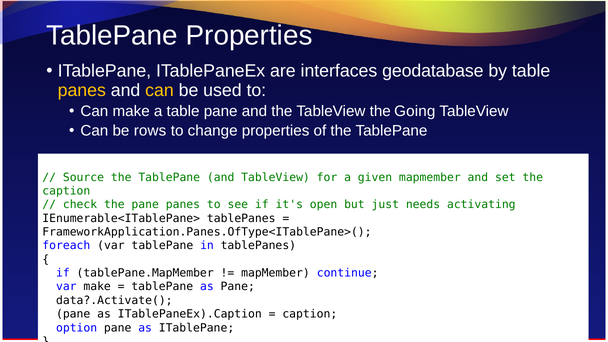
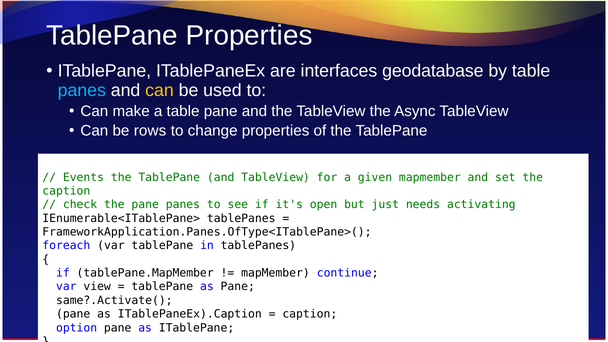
panes colour: yellow -> light blue (82, 90)
Going: Going -> Async (415, 111)
Source: Source -> Events (83, 177)
var make: make -> view (97, 287)
data?.Activate(: data?.Activate( -> same?.Activate( (114, 300)
